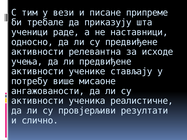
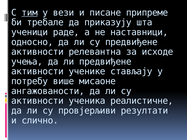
тим underline: none -> present (30, 13)
